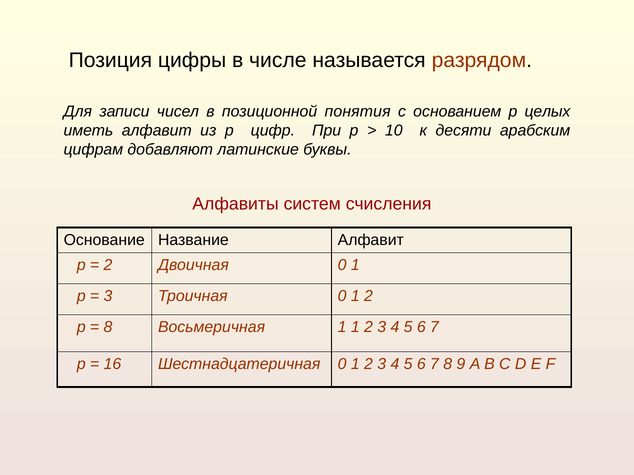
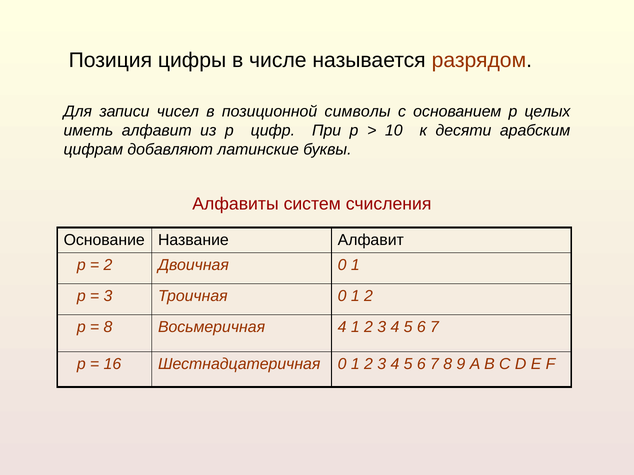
понятия: понятия -> символы (358, 112)
Восьмеричная 1: 1 -> 4 (342, 327)
